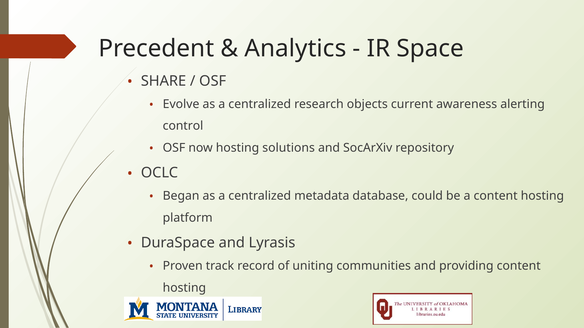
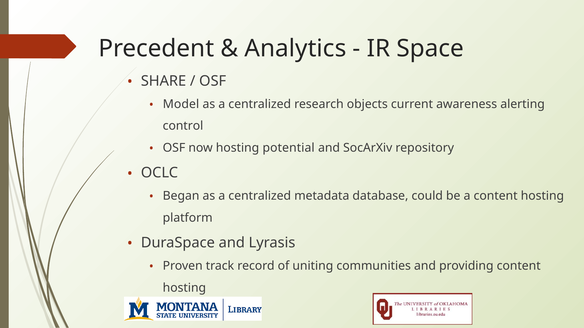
Evolve: Evolve -> Model (181, 104)
solutions: solutions -> potential (289, 148)
